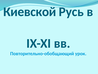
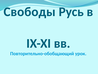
Киевской: Киевской -> Свободы (30, 12)
